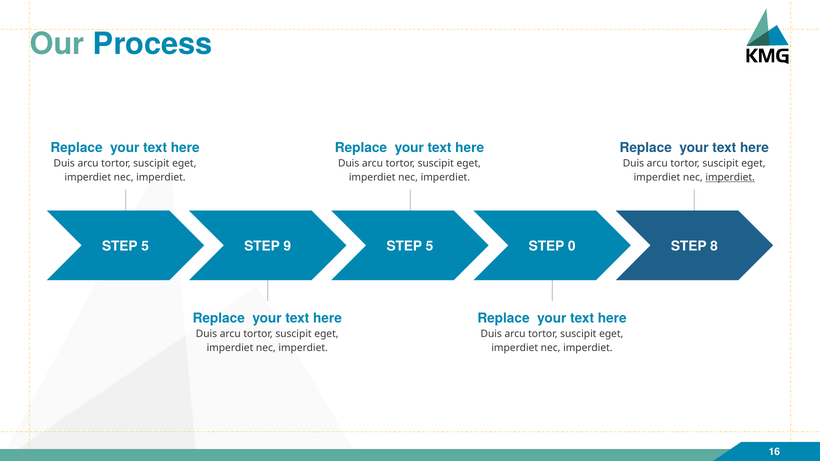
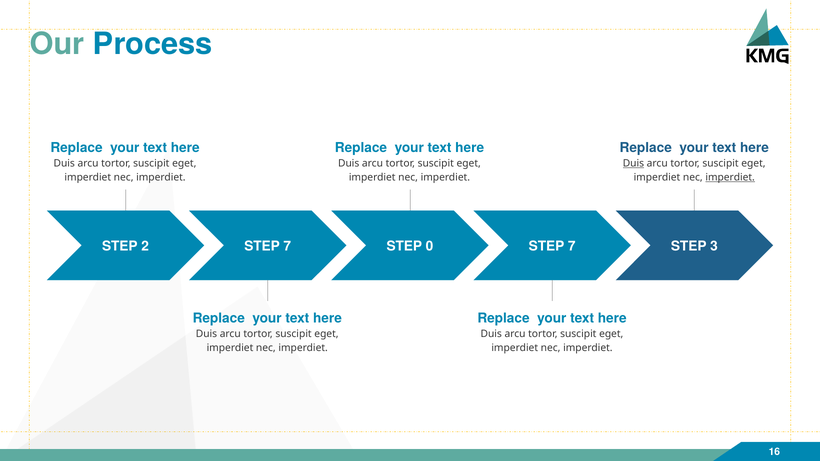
Duis underline: none -> present (633, 164)
5: 5 -> 2 (145, 246)
9: 9 -> 7 (287, 246)
5: 5 -> 0 (430, 246)
0: 0 -> 7 (572, 246)
8: 8 -> 3 (714, 246)
